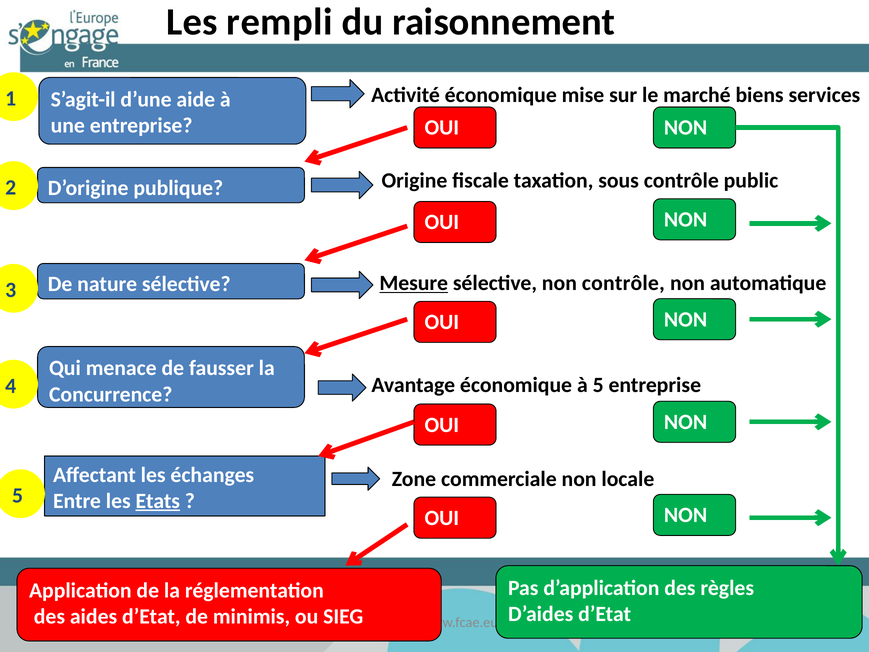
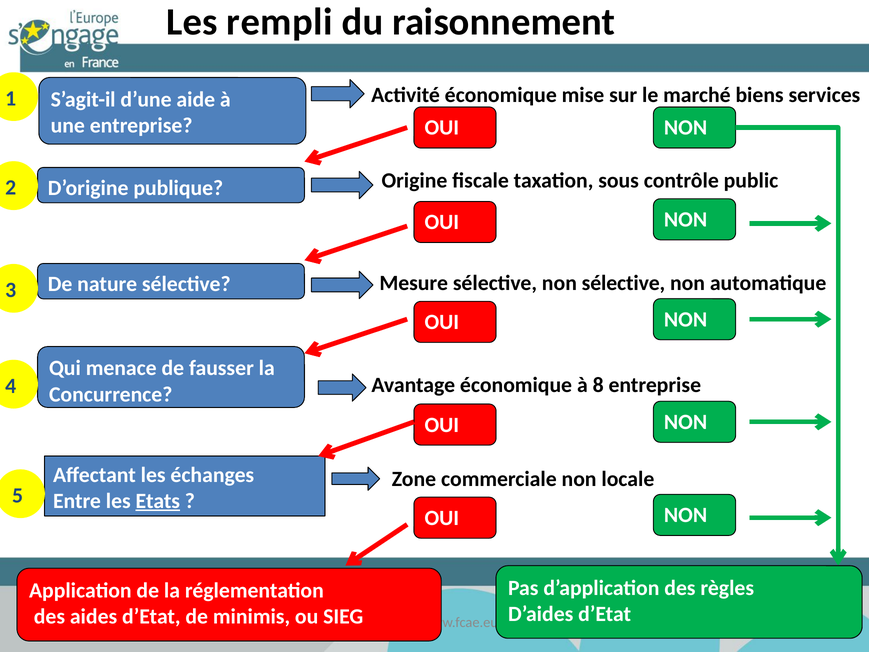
Mesure underline: present -> none (414, 283)
non contrôle: contrôle -> sélective (623, 283)
à 5: 5 -> 8 (598, 385)
